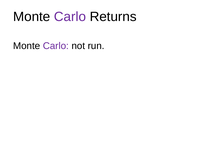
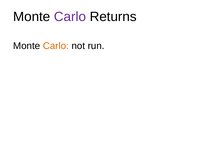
Carlo colour: purple -> orange (56, 46)
